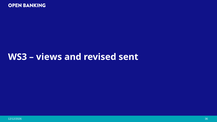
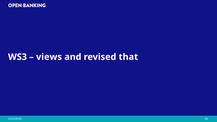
sent: sent -> that (128, 57)
